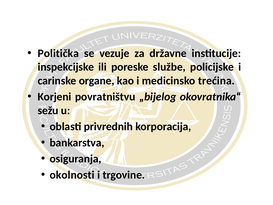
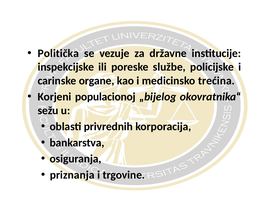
povratništvu: povratništvu -> populacionoj (105, 97)
okolnosti: okolnosti -> priznanja (72, 175)
